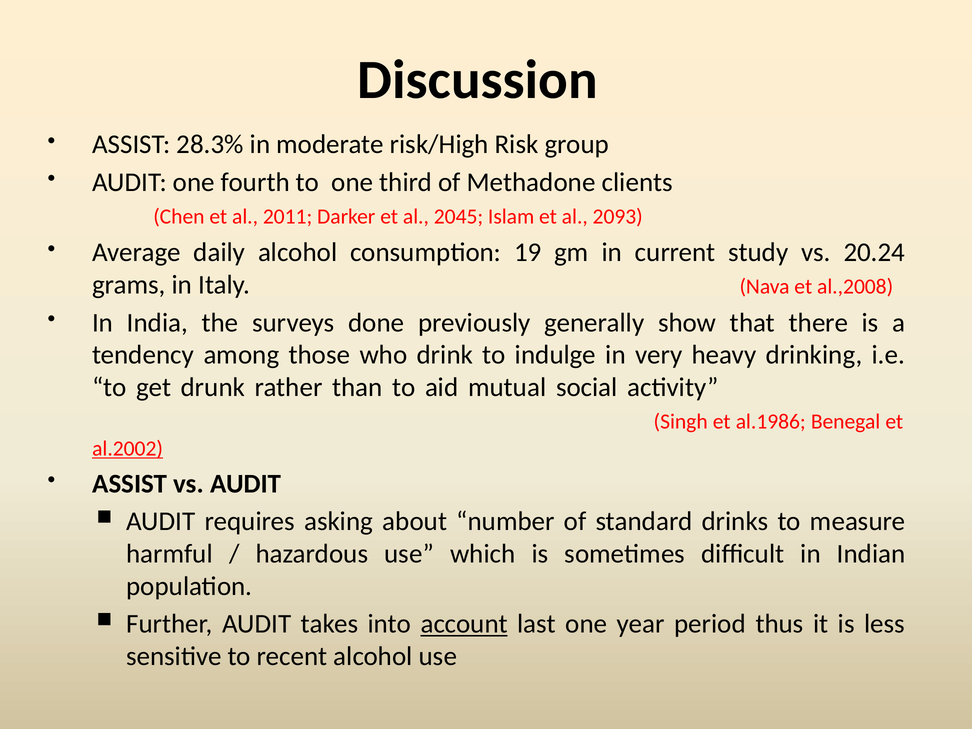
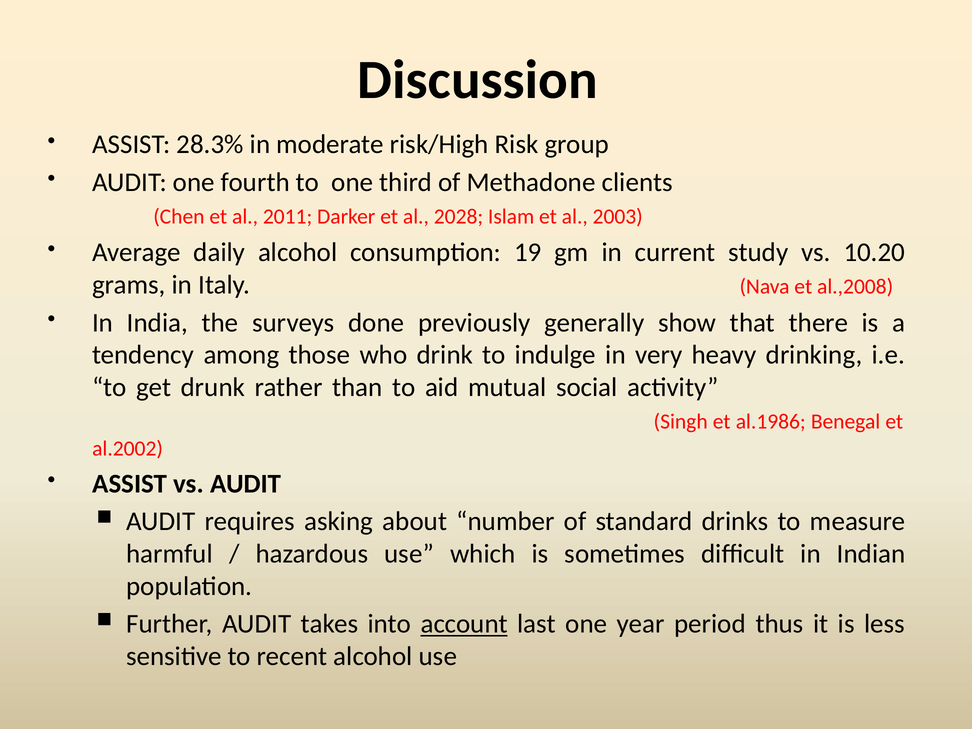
2045: 2045 -> 2028 (459, 216)
2093: 2093 -> 2003 (618, 216)
20.24: 20.24 -> 10.20 (874, 252)
al.2002 underline: present -> none (128, 449)
